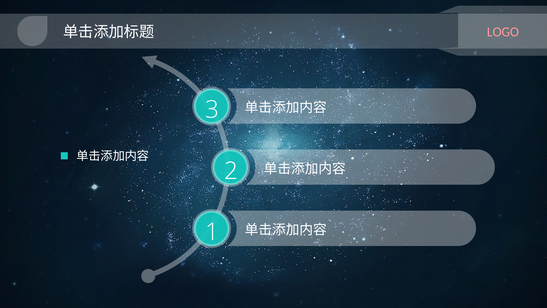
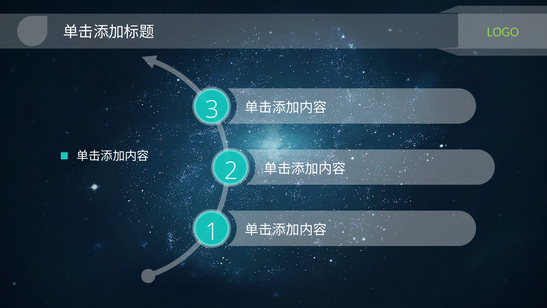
LOGO colour: pink -> light green (503, 32)
